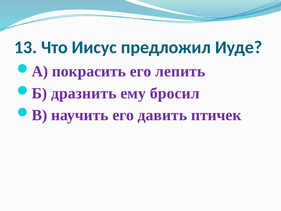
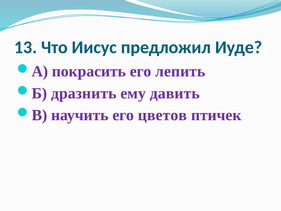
бросил: бросил -> давить (175, 93)
давить: давить -> цветов (162, 115)
